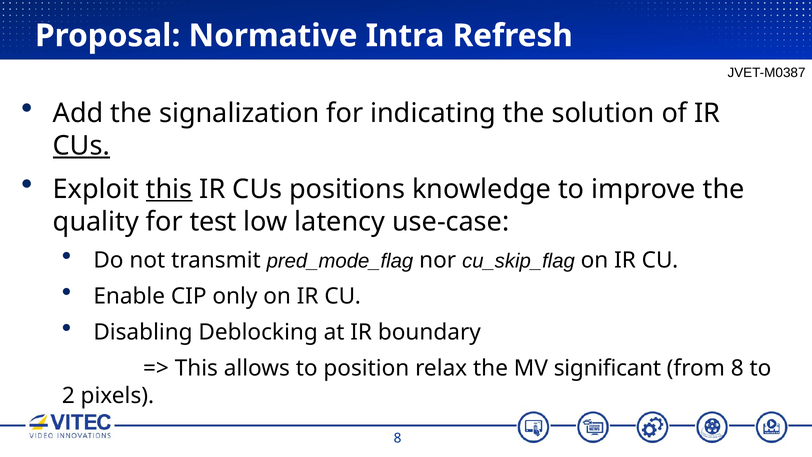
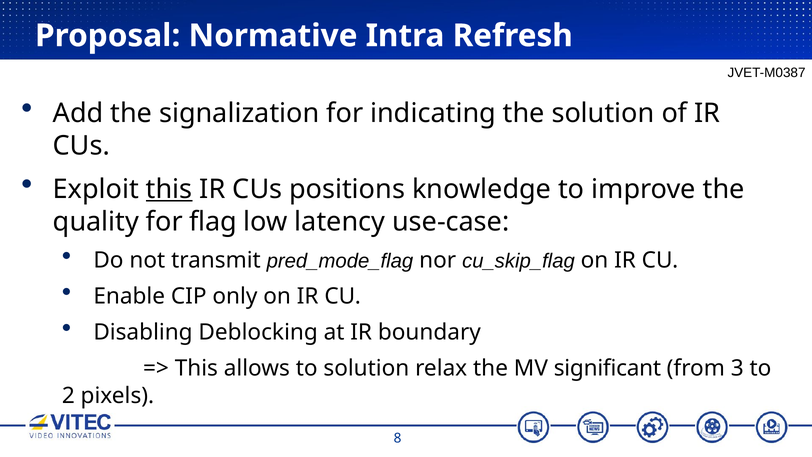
CUs underline: present -> none (81, 146)
test: test -> flag (213, 222)
to position: position -> solution (366, 368)
from 8: 8 -> 3 (737, 368)
